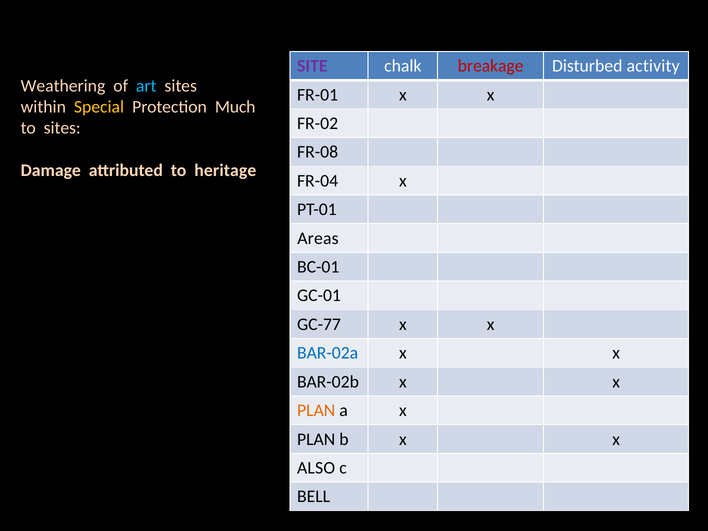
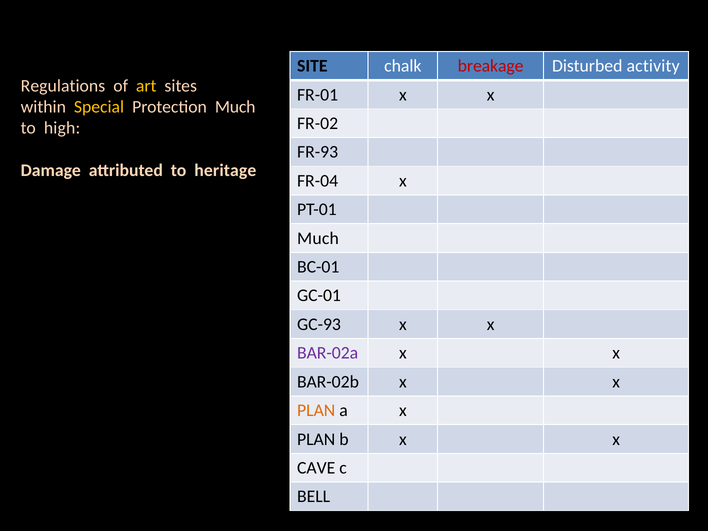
SITE colour: purple -> black (312, 66)
Weathering: Weathering -> Regulations (63, 86)
art colour: light blue -> yellow (146, 86)
to sites: sites -> high (62, 128)
FR-08: FR-08 -> FR-93 (318, 152)
Areas: Areas -> Much (318, 238)
GC-77: GC-77 -> GC-93 (319, 324)
BAR-02a colour: blue -> purple (328, 353)
ALSO: ALSO -> CAVE (316, 468)
